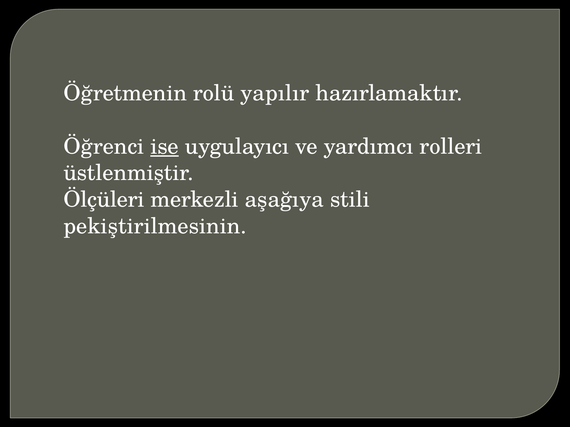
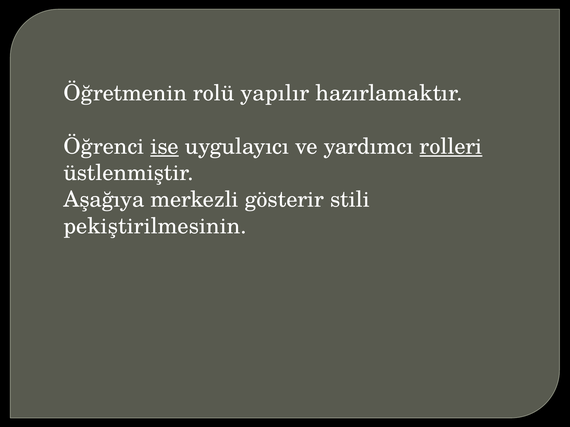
rolleri underline: none -> present (451, 147)
Ölçüleri: Ölçüleri -> Aşağıya (104, 200)
aşağıya: aşağıya -> gösterir (284, 200)
